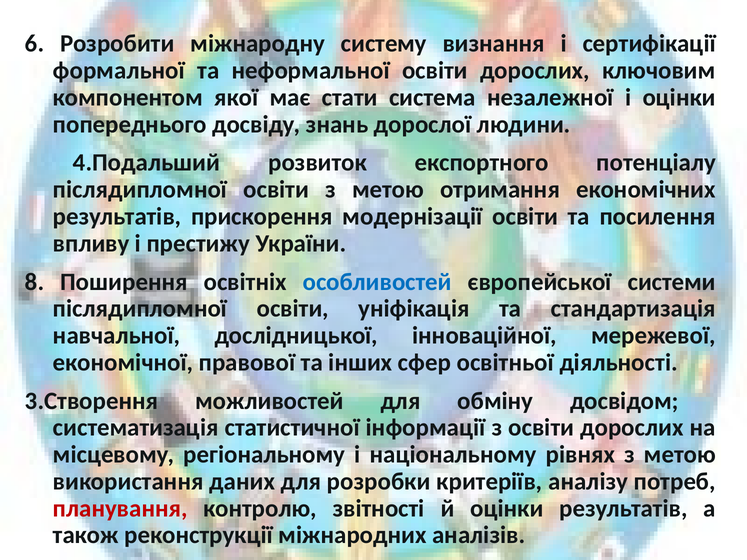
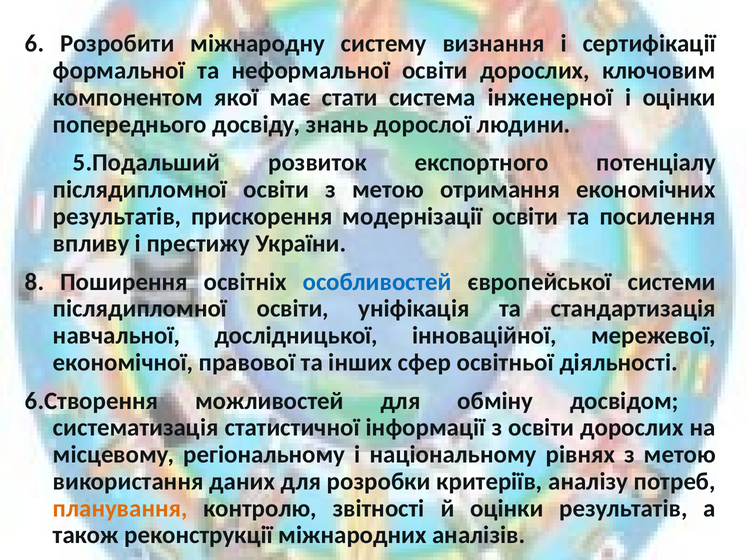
незалежної: незалежної -> інженерної (550, 98)
4.Подальший: 4.Подальший -> 5.Подальший (147, 163)
3.Створення: 3.Створення -> 6.Створення (92, 401)
планування colour: red -> orange (120, 509)
